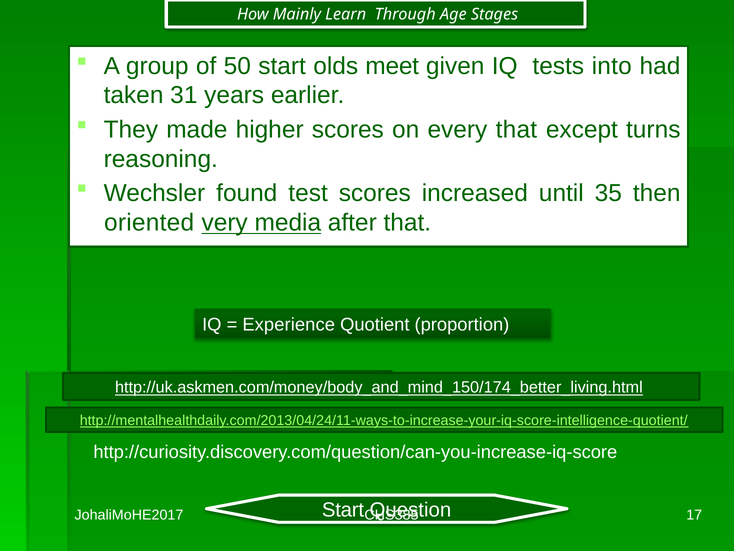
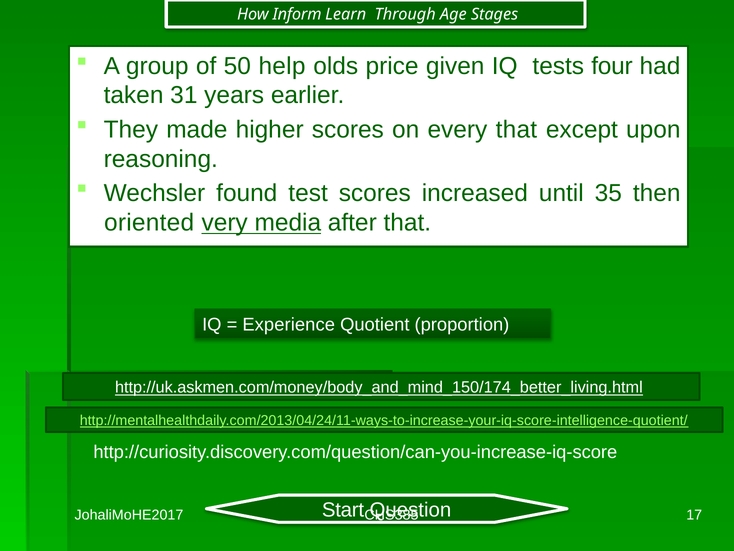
Mainly: Mainly -> Inform (297, 15)
50 start: start -> help (282, 66)
meet: meet -> price (392, 66)
into: into -> four (612, 66)
turns: turns -> upon (653, 130)
